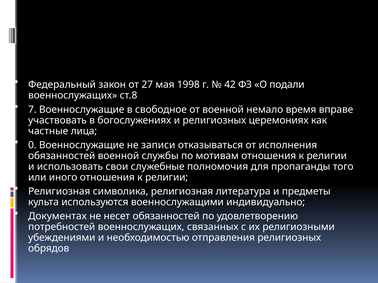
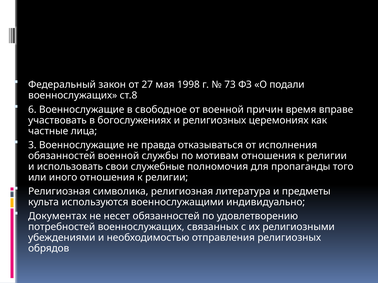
42: 42 -> 73 (230, 85)
7: 7 -> 6 (32, 110)
немало: немало -> причин (265, 110)
0: 0 -> 3 (32, 145)
записи: записи -> правда (158, 145)
